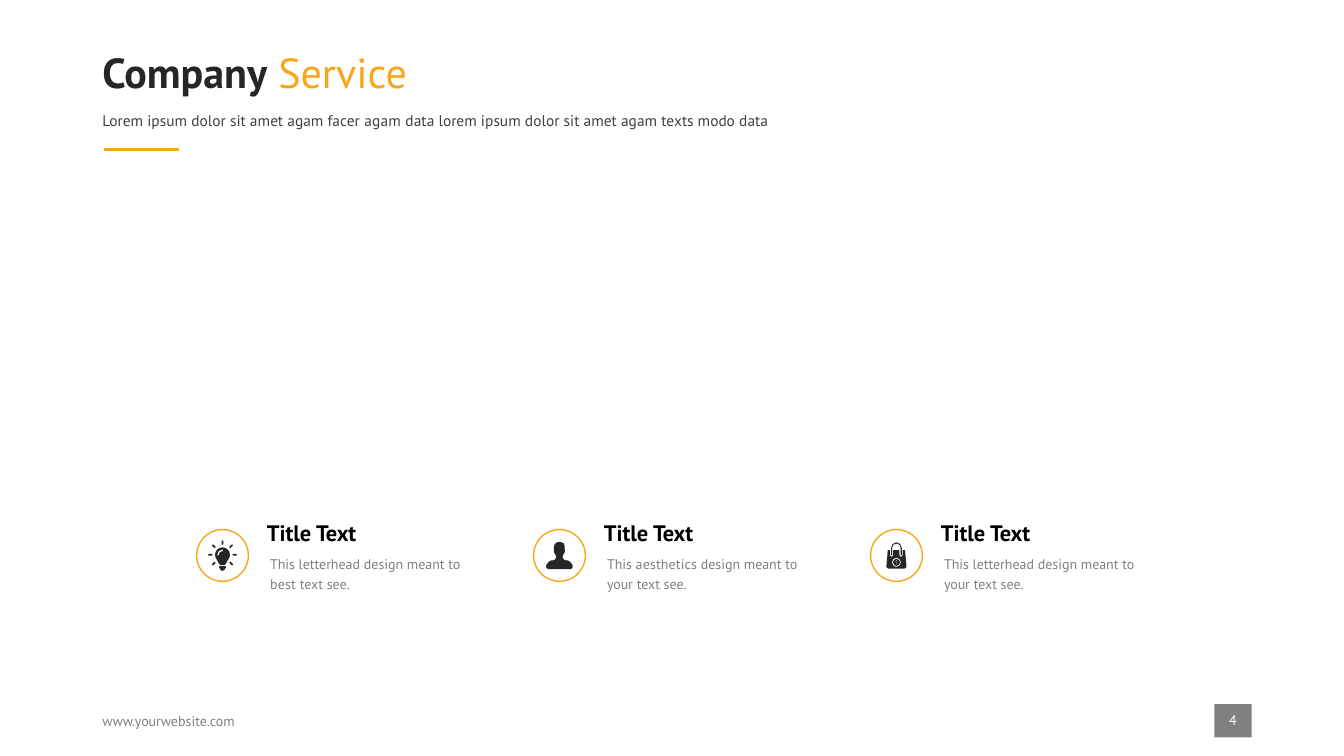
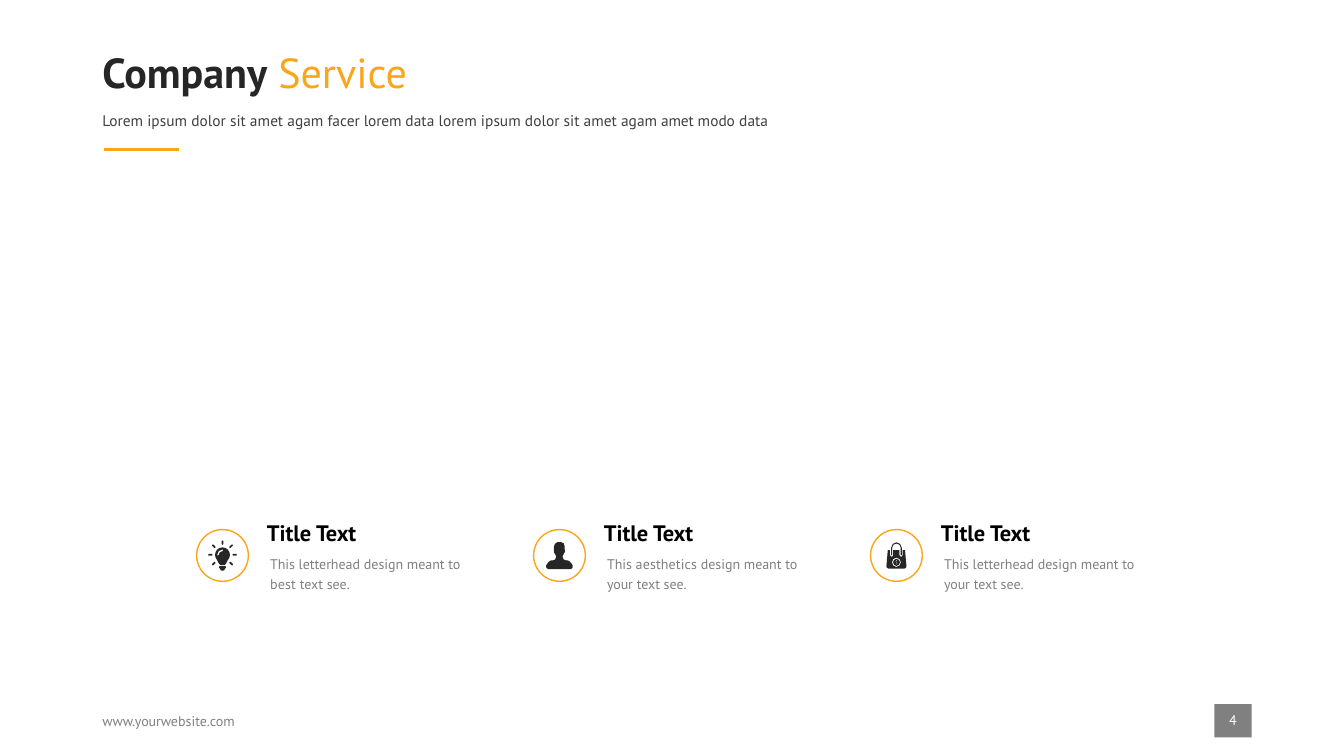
facer agam: agam -> lorem (383, 121)
agam texts: texts -> amet (678, 121)
